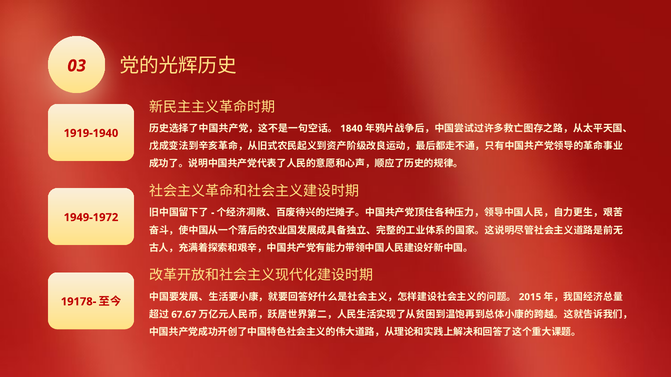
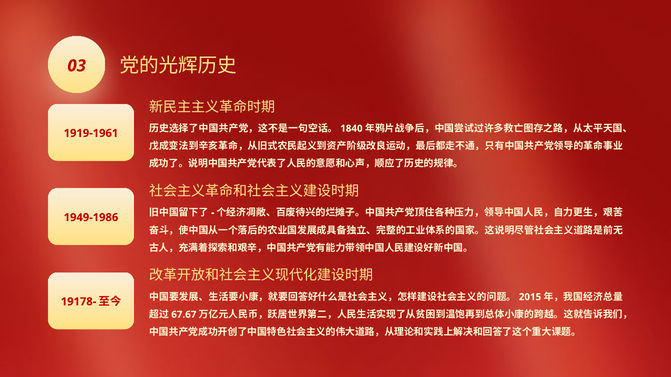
1919-1940: 1919-1940 -> 1919-1961 (91, 133)
1949-1972: 1949-1972 -> 1949-1986 (91, 218)
